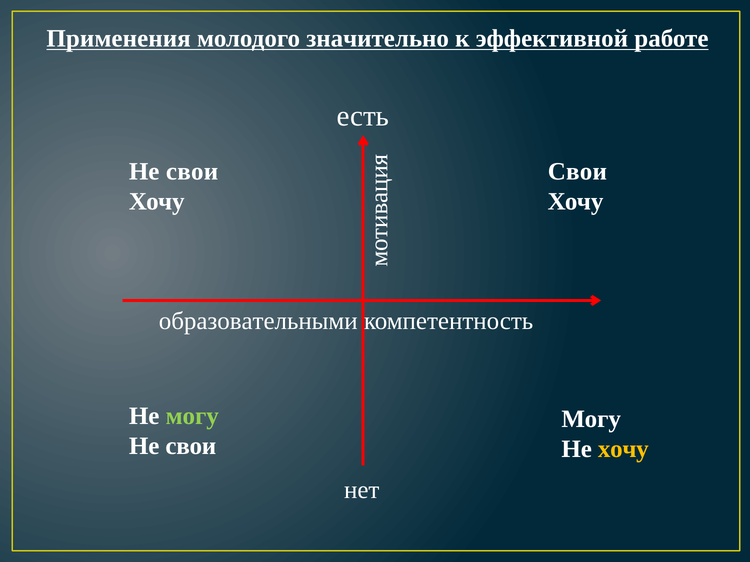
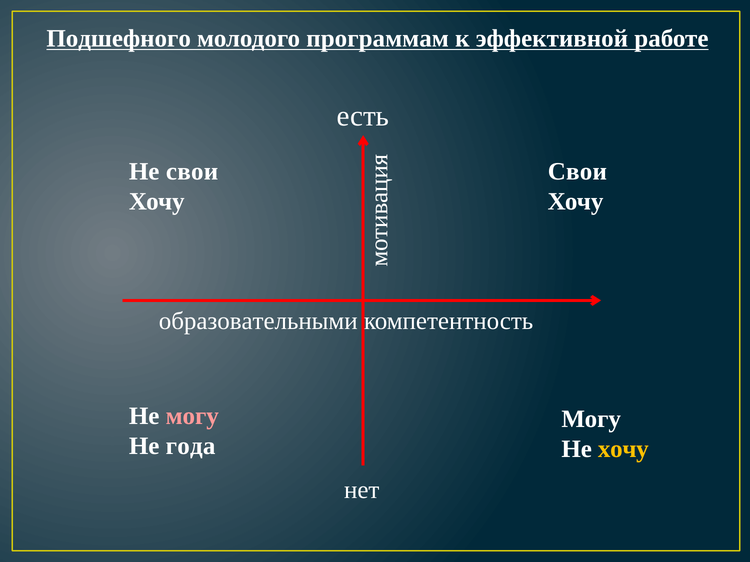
Применения: Применения -> Подшефного (119, 38)
значительно: значительно -> программам (378, 38)
могу colour: light green -> pink (192, 416)
свои: свои -> года (191, 446)
